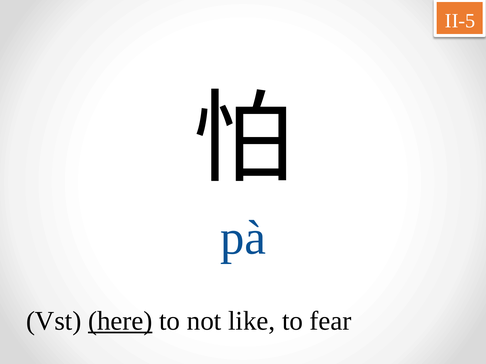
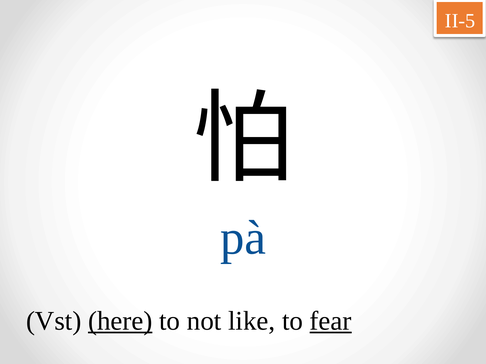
fear underline: none -> present (331, 321)
